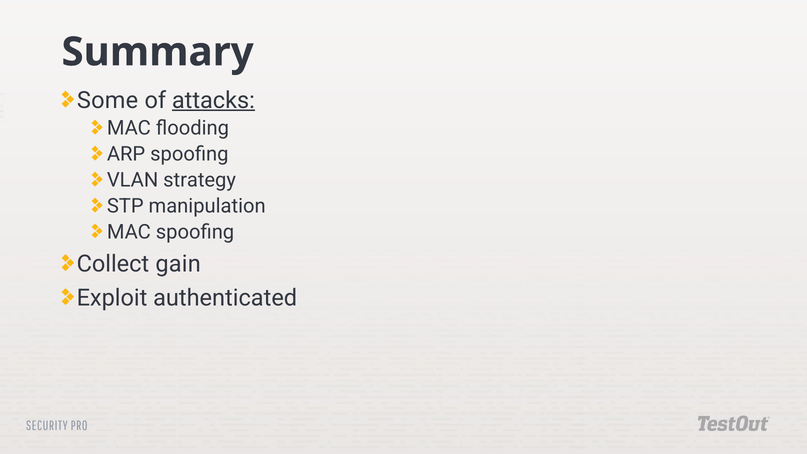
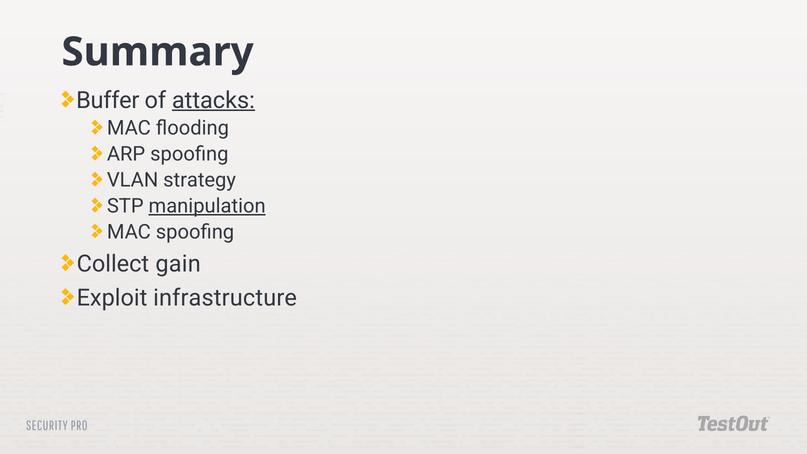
Some: Some -> Buffer (108, 100)
manipulation underline: none -> present (207, 206)
authenticated: authenticated -> infrastructure (225, 298)
